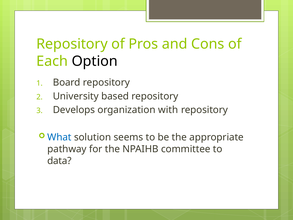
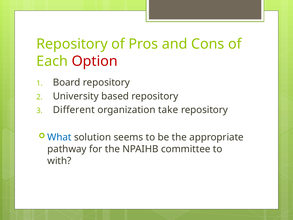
Option colour: black -> red (95, 61)
Develops: Develops -> Different (74, 110)
with: with -> take (168, 110)
data: data -> with (59, 161)
